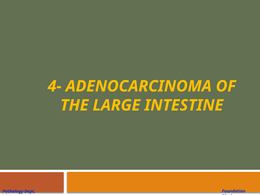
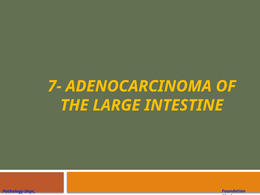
4-: 4- -> 7- (55, 86)
